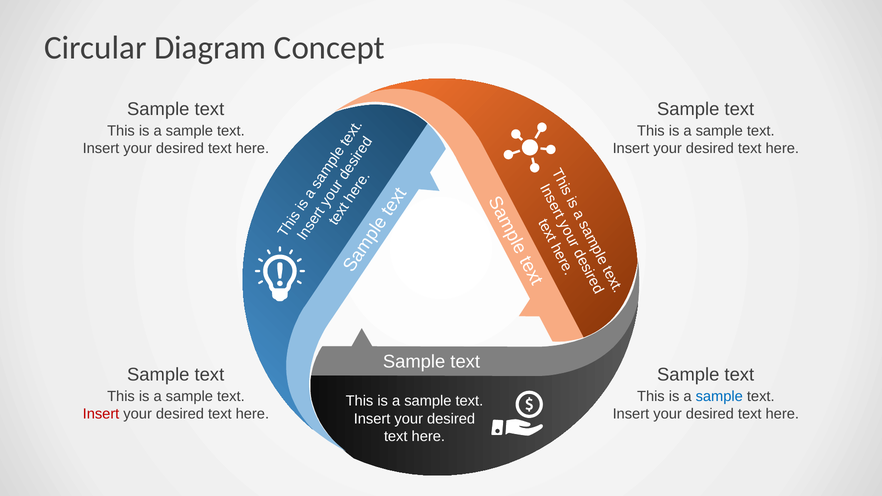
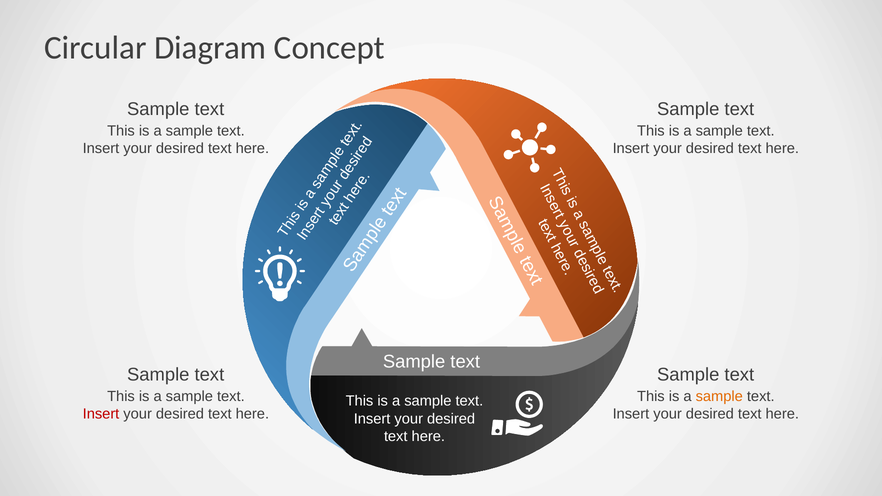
sample colour: blue -> orange (719, 397)
